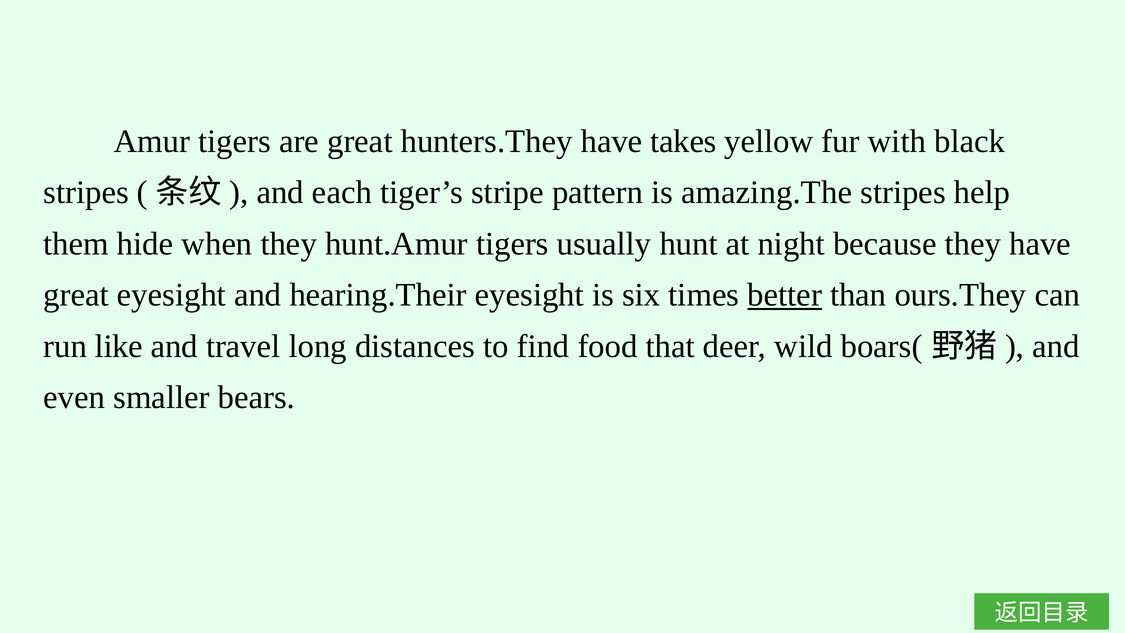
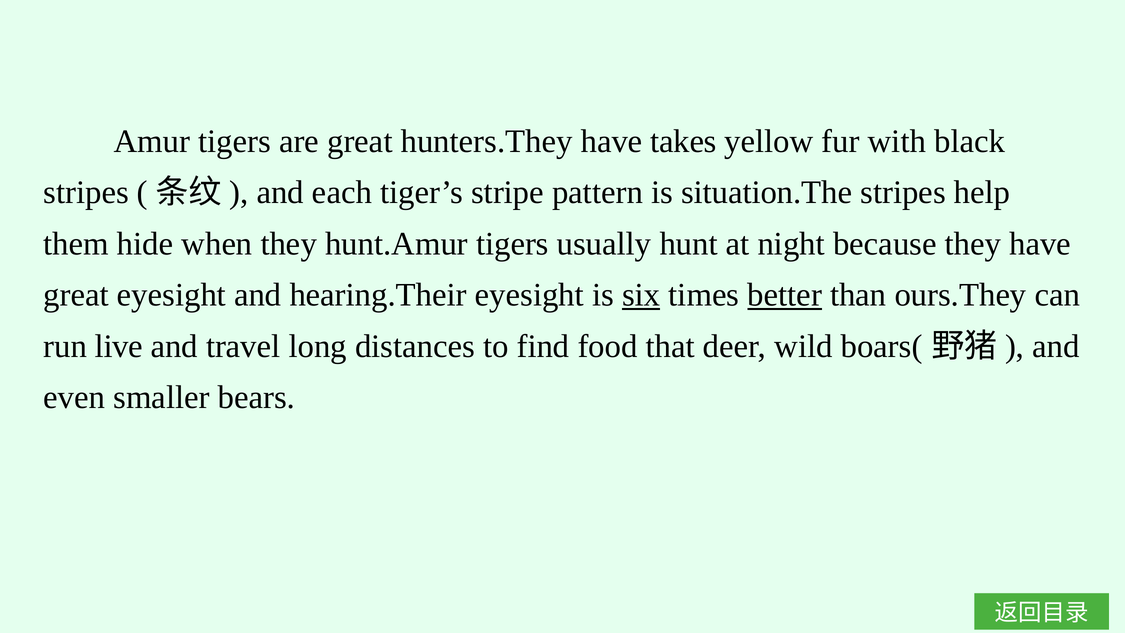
amazing.The: amazing.The -> situation.The (767, 193)
six underline: none -> present (641, 295)
like: like -> live (119, 346)
